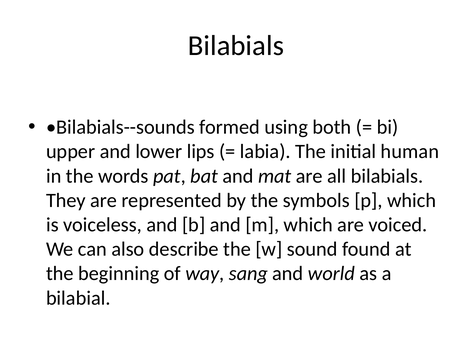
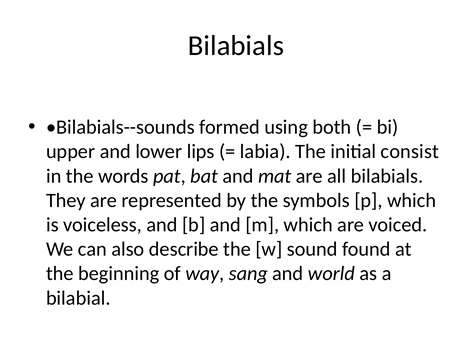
human: human -> consist (410, 152)
